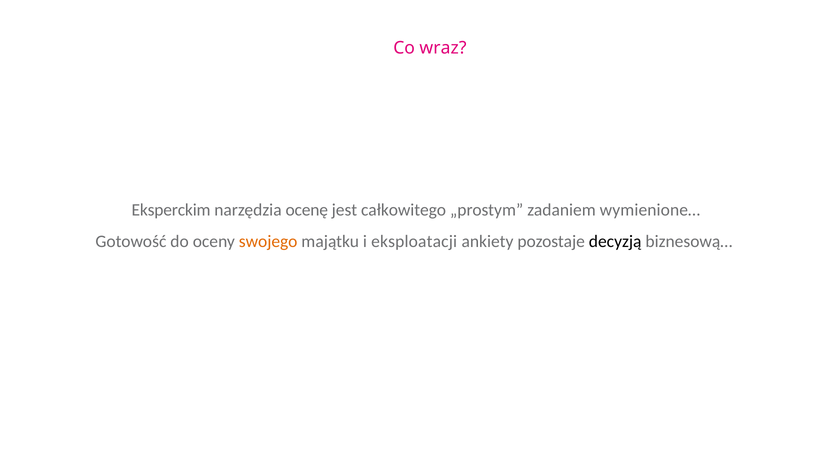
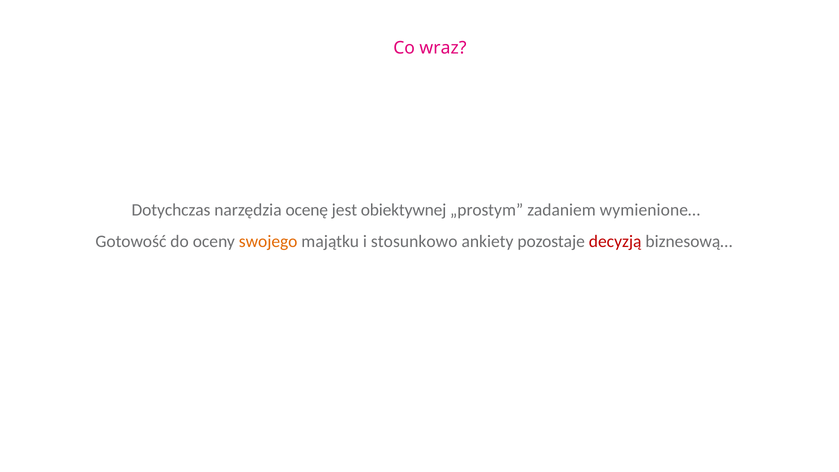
Eksperckim: Eksperckim -> Dotychczas (171, 210)
całkowitego: całkowitego -> obiektywnej (404, 210)
eksploatacji: eksploatacji -> stosunkowo (414, 241)
decyzją colour: black -> red (615, 241)
